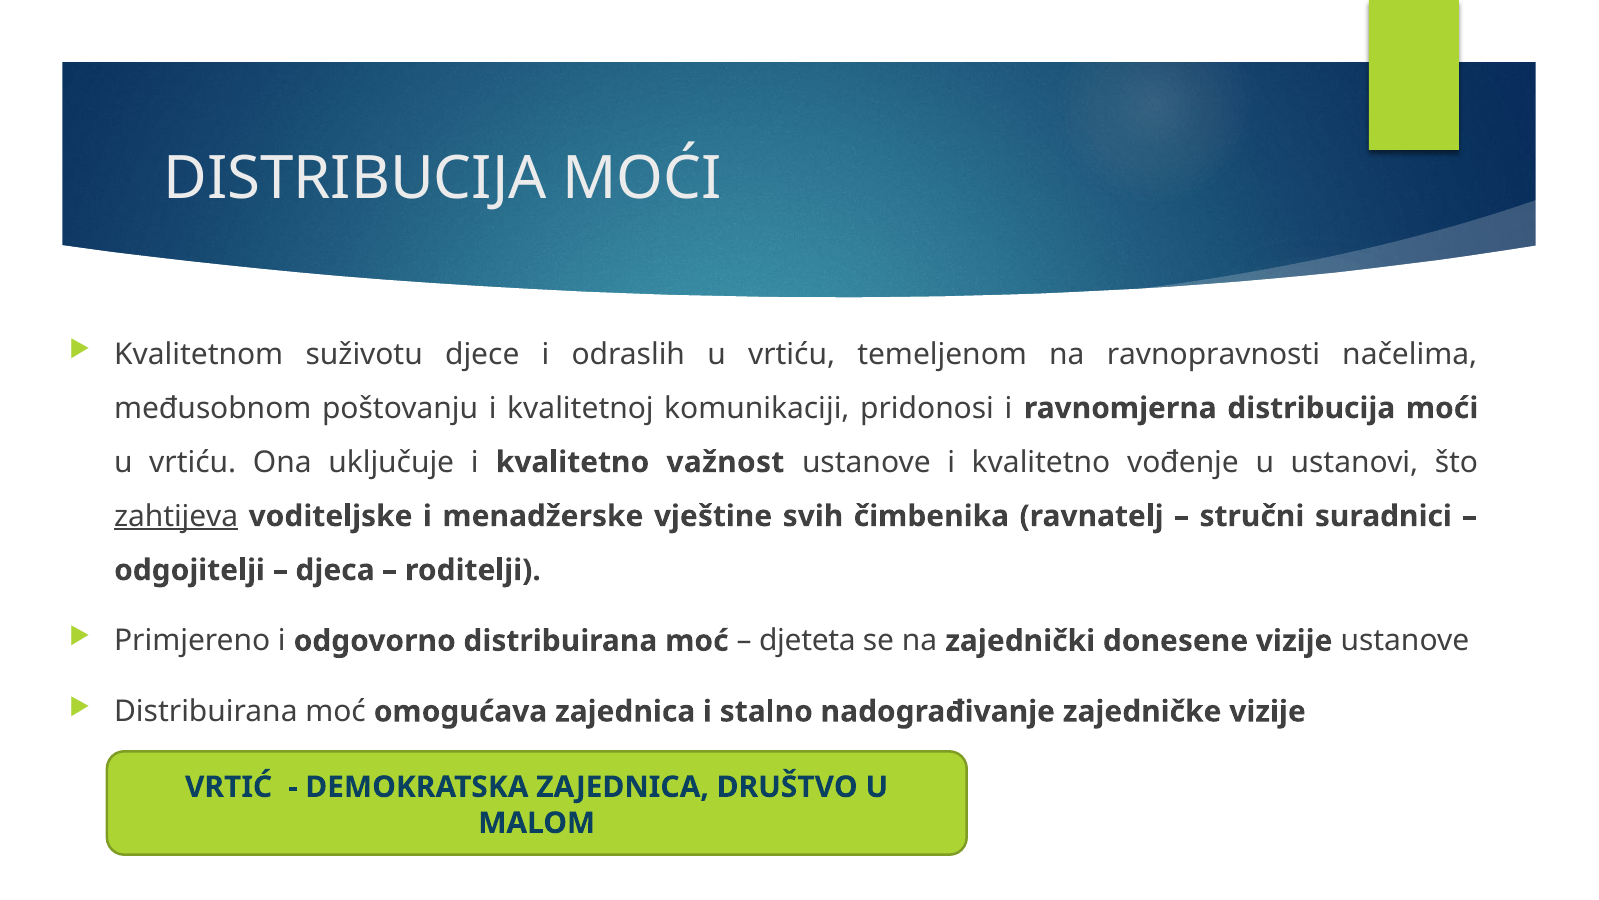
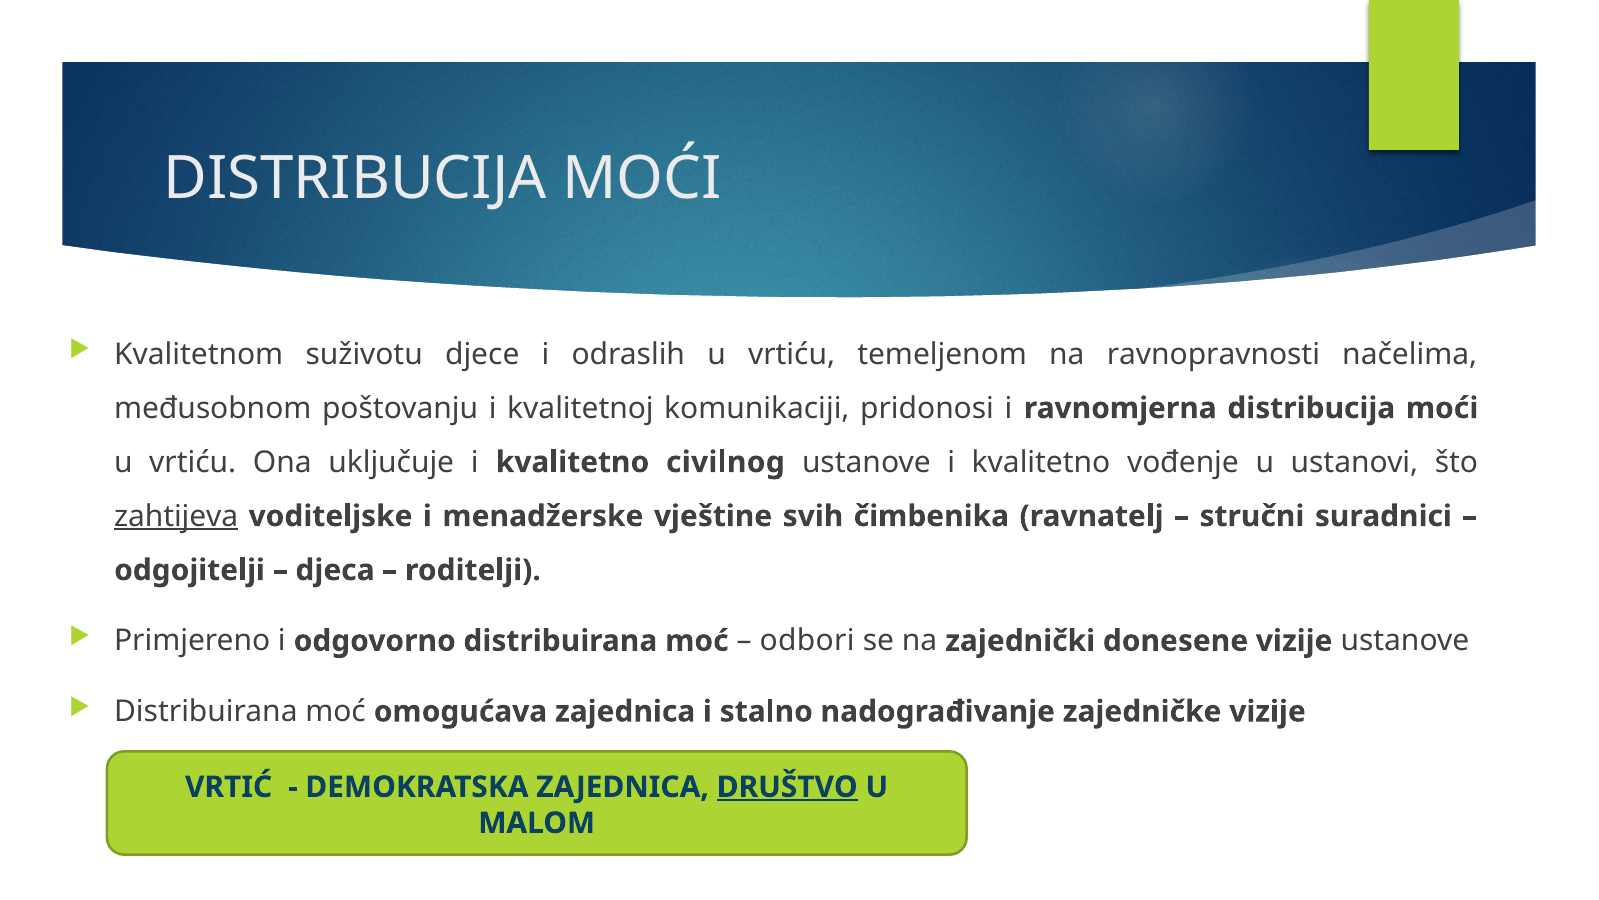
važnost: važnost -> civilnog (725, 462)
djeteta: djeteta -> odbori (807, 641)
DRUŠTVO underline: none -> present (787, 787)
